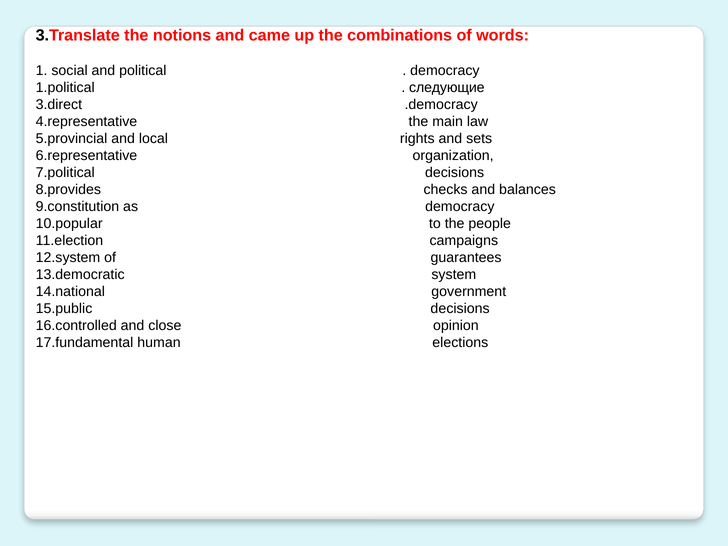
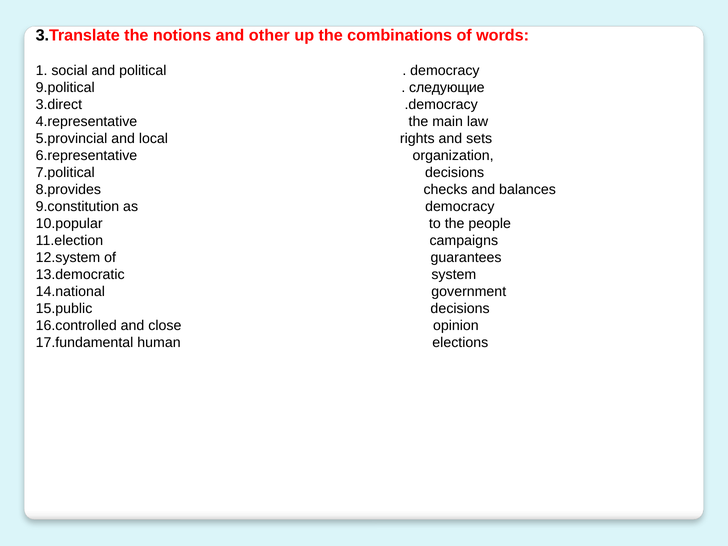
came: came -> other (269, 36)
1.political: 1.political -> 9.political (65, 88)
